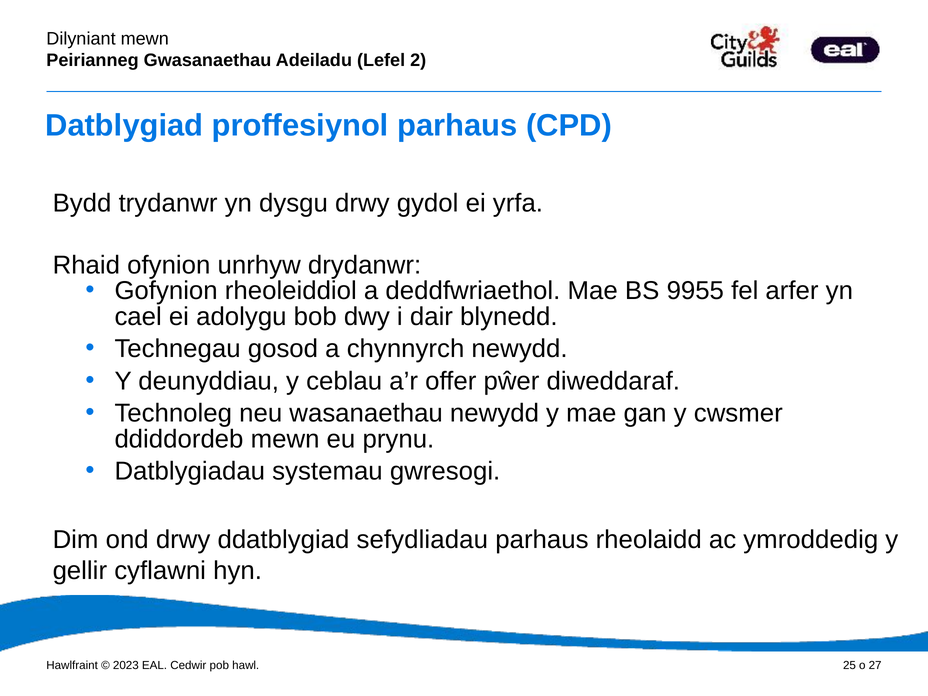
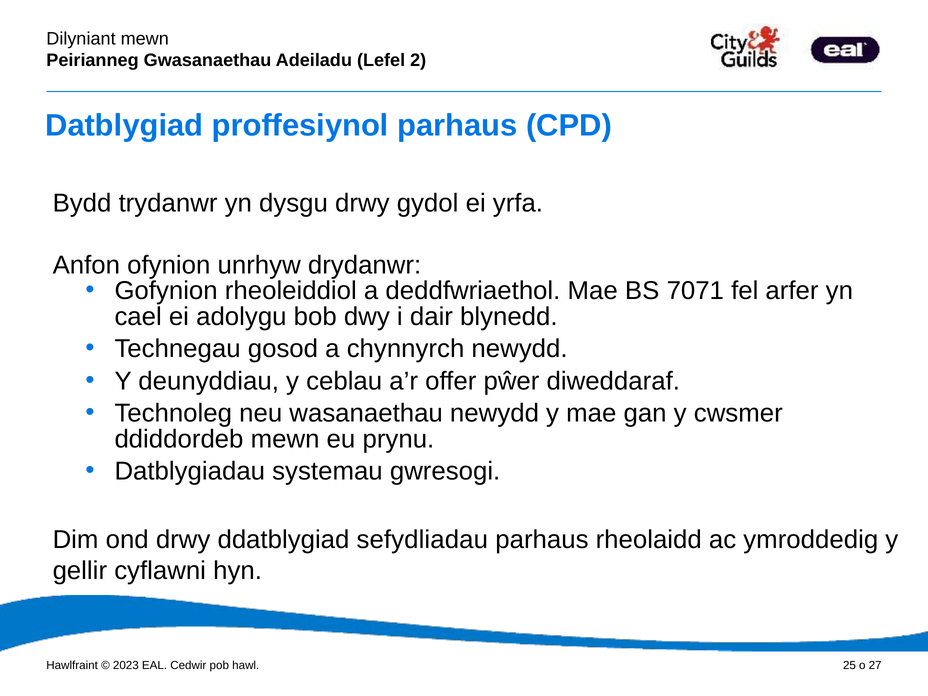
Rhaid: Rhaid -> Anfon (86, 265)
9955: 9955 -> 7071 (695, 291)
